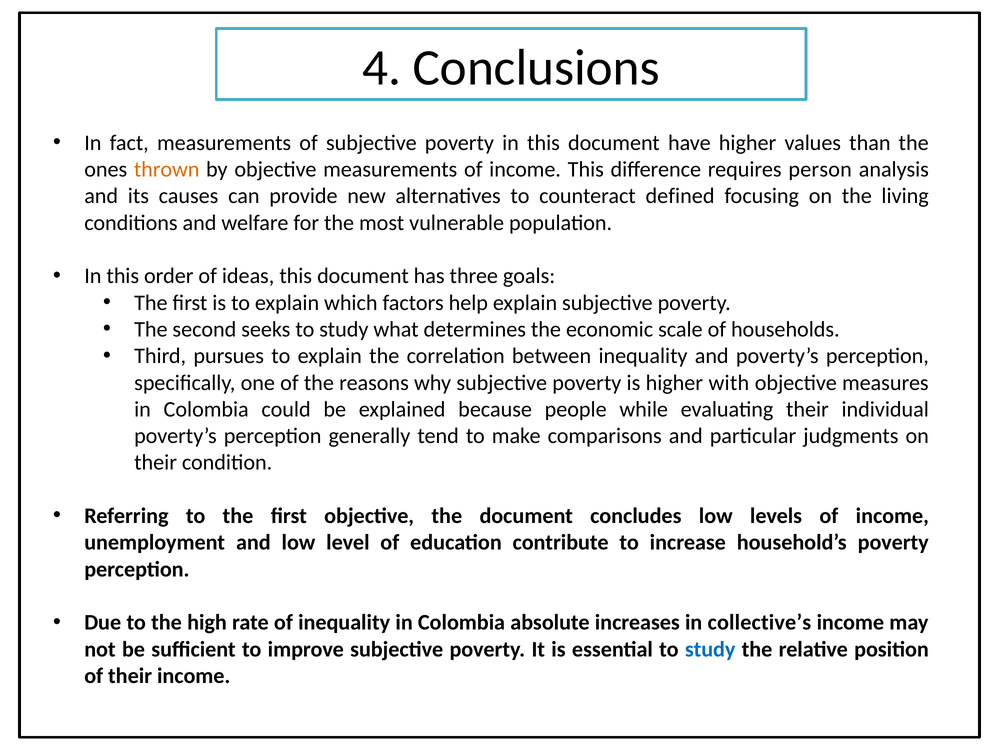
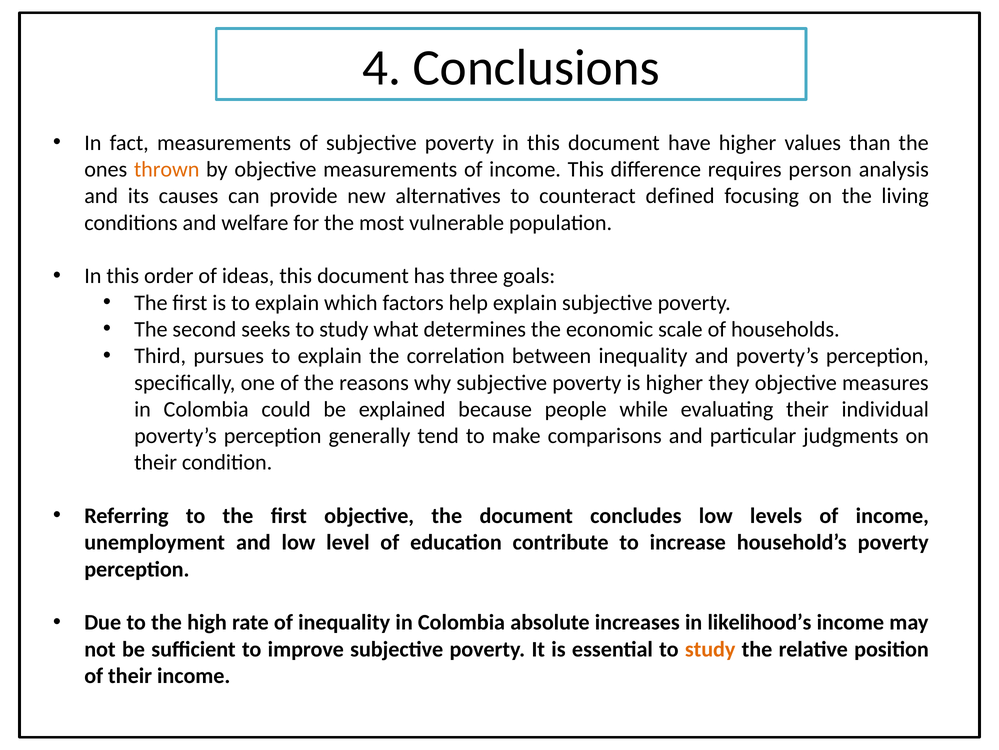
with: with -> they (729, 382)
collective’s: collective’s -> likelihood’s (760, 622)
study colour: blue -> orange (710, 649)
